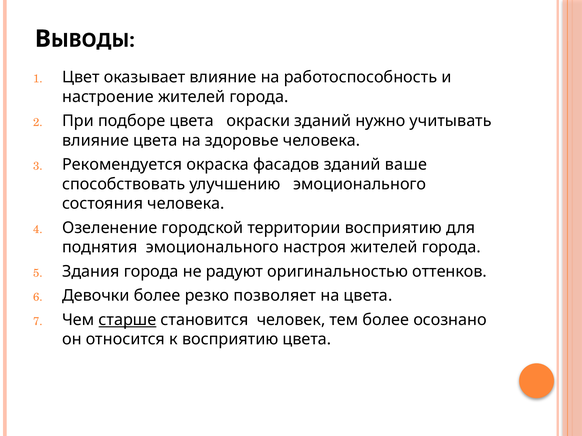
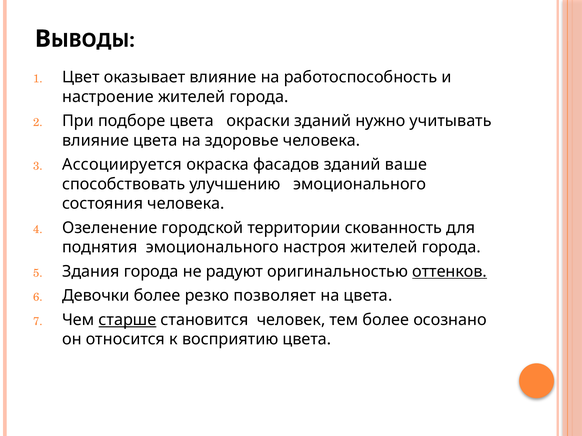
Рекомендуется: Рекомендуется -> Ассоциируется (122, 165)
территории восприятию: восприятию -> скованность (393, 228)
оттенков underline: none -> present (450, 272)
